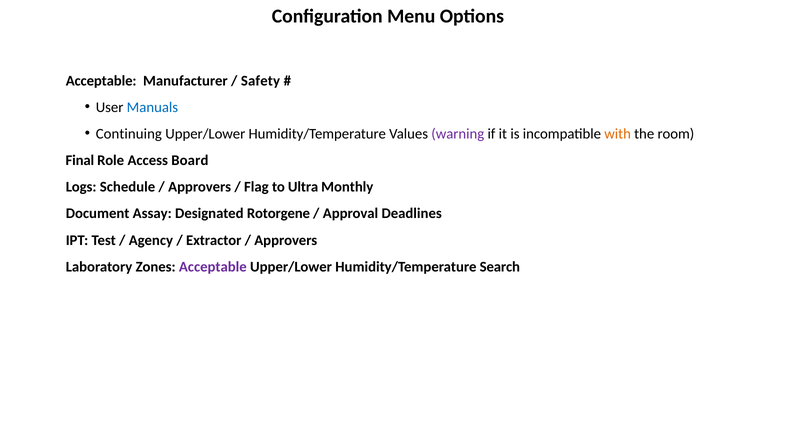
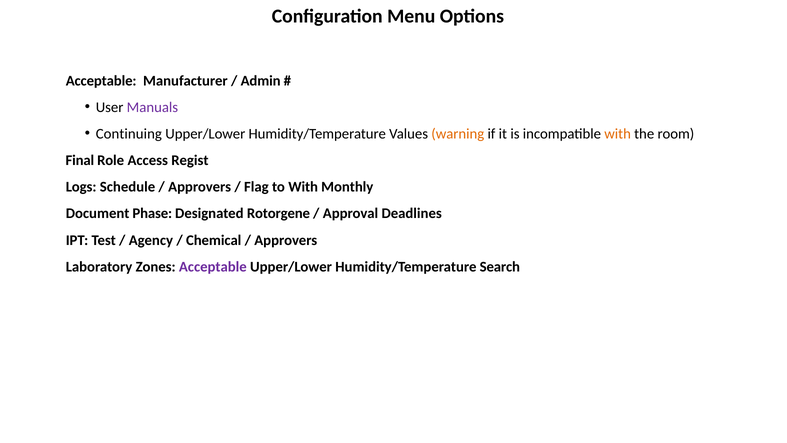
Safety: Safety -> Admin (261, 81)
Manuals colour: blue -> purple (152, 107)
warning colour: purple -> orange (458, 134)
Board: Board -> Regist (190, 160)
to Ultra: Ultra -> With (303, 187)
Assay: Assay -> Phase (152, 213)
Extractor: Extractor -> Chemical (214, 240)
